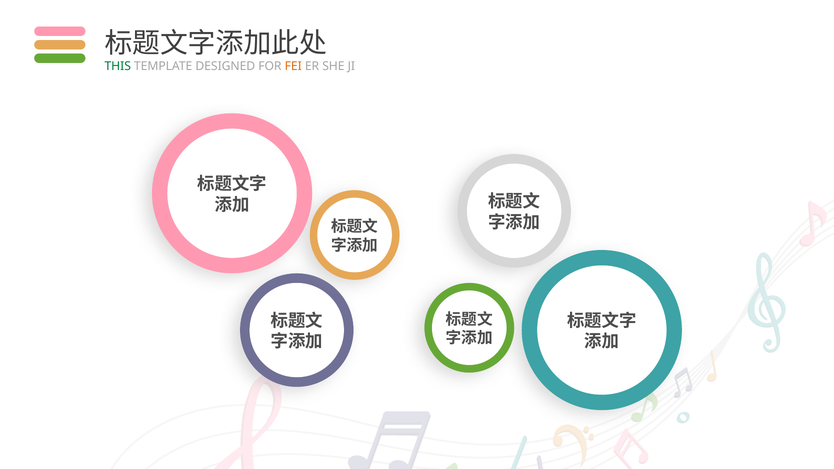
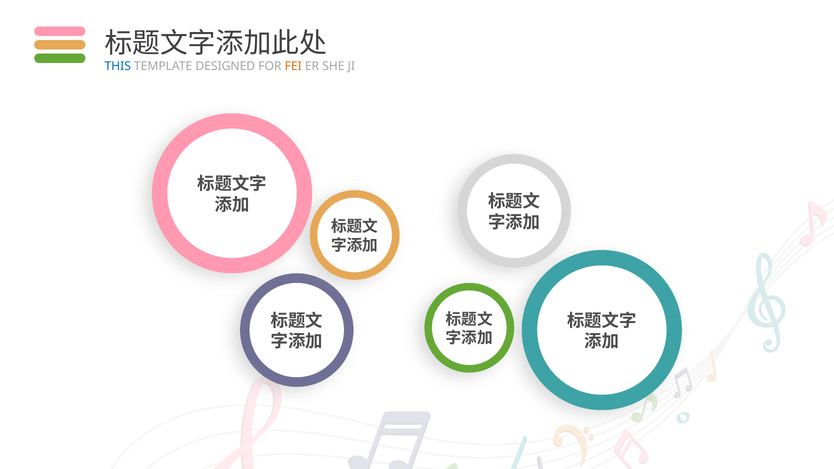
THIS colour: green -> blue (118, 66)
